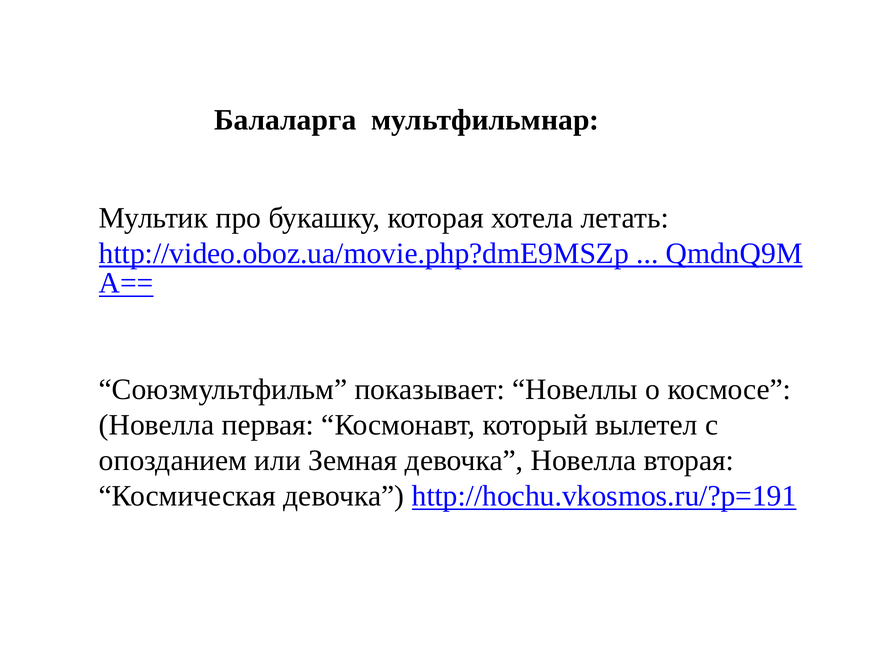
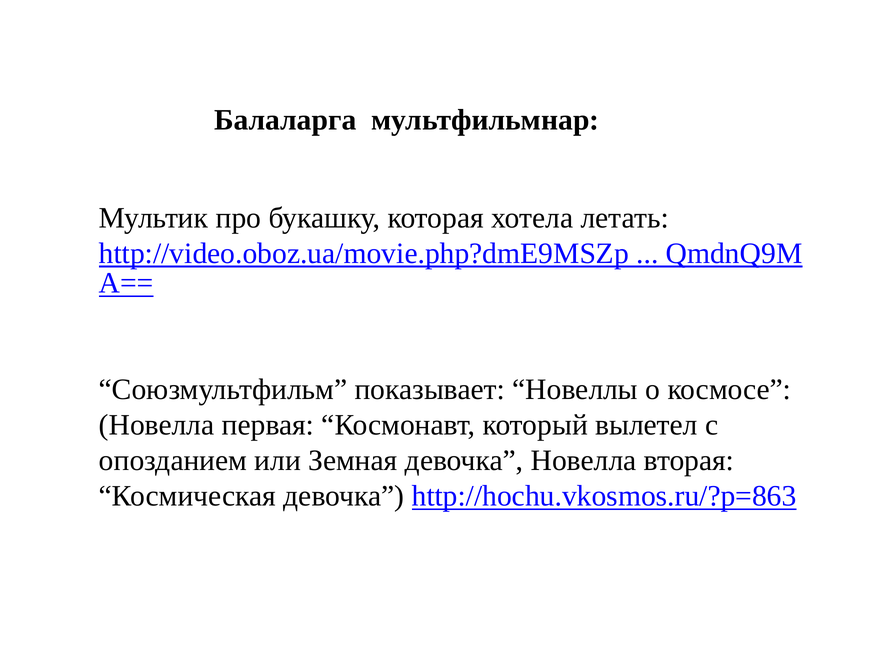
http://hochu.vkosmos.ru/?p=191: http://hochu.vkosmos.ru/?p=191 -> http://hochu.vkosmos.ru/?p=863 (604, 496)
